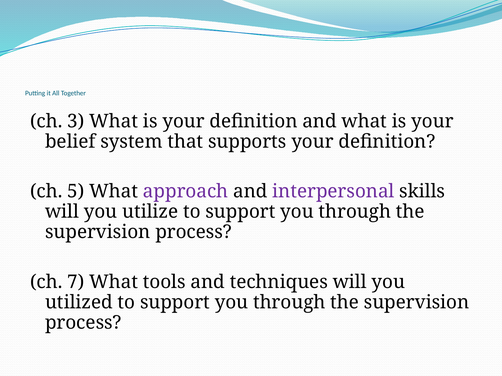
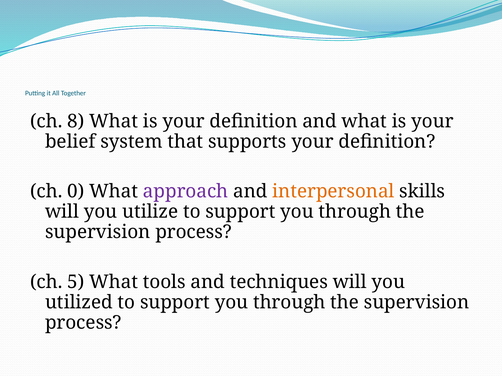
3: 3 -> 8 (76, 121)
5: 5 -> 0 (76, 192)
interpersonal colour: purple -> orange (333, 192)
7: 7 -> 5 (76, 282)
